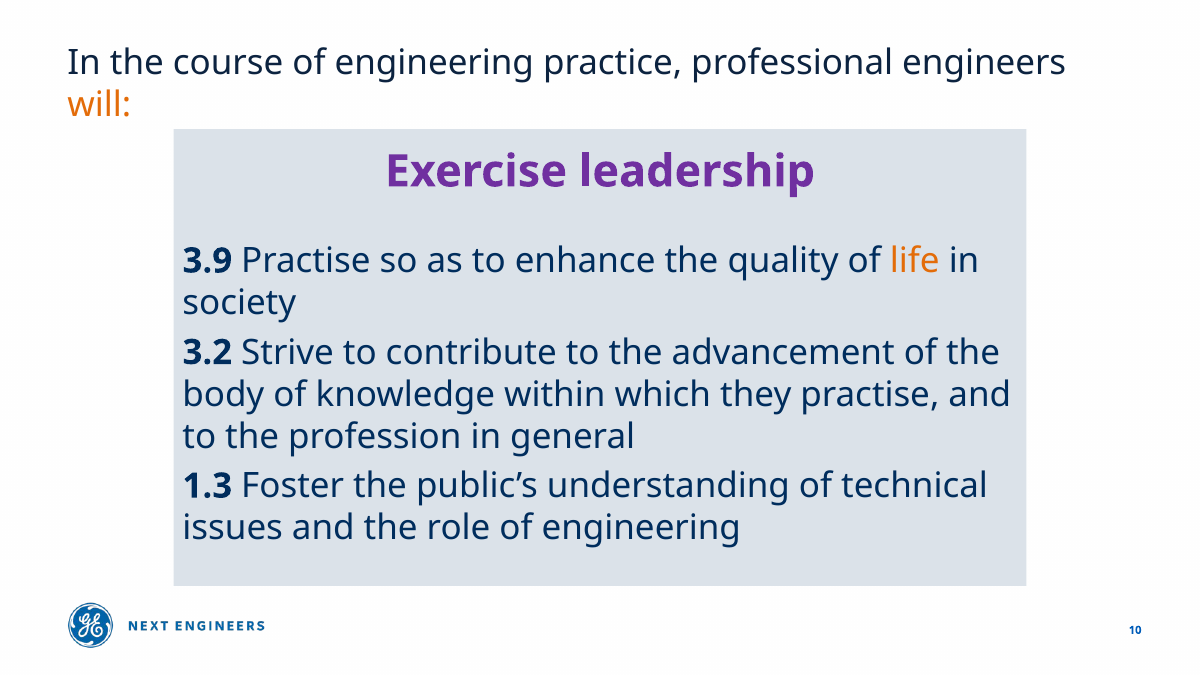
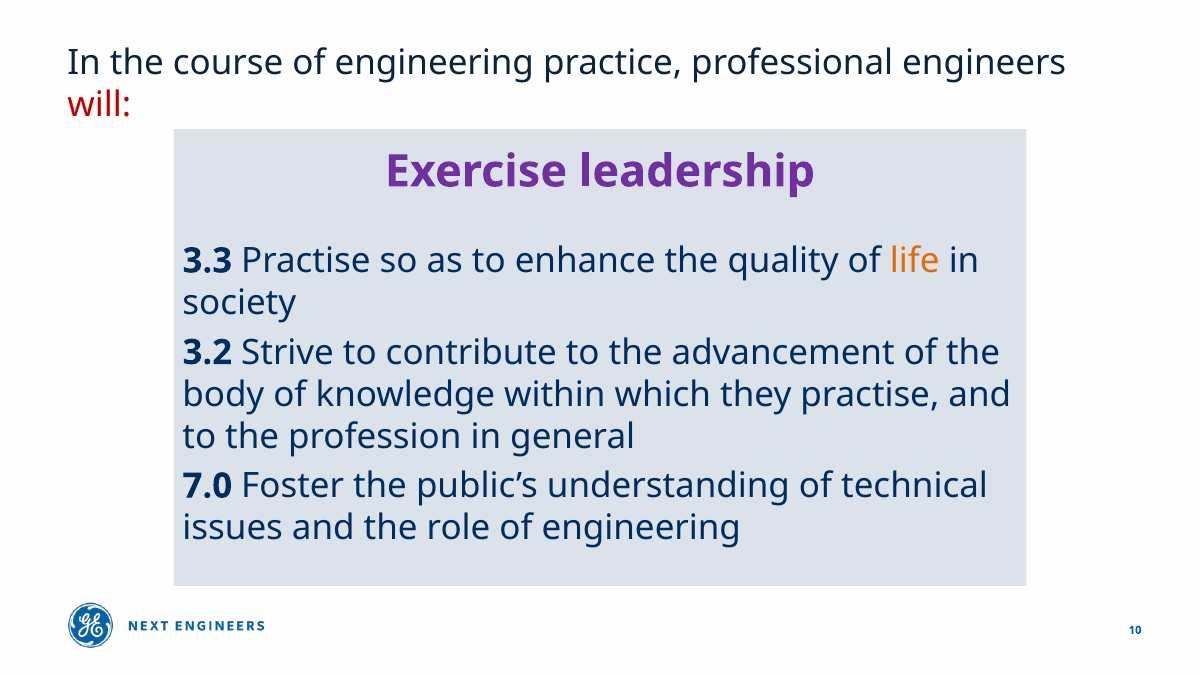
will colour: orange -> red (99, 105)
3.9: 3.9 -> 3.3 (207, 261)
1.3: 1.3 -> 7.0 (207, 486)
